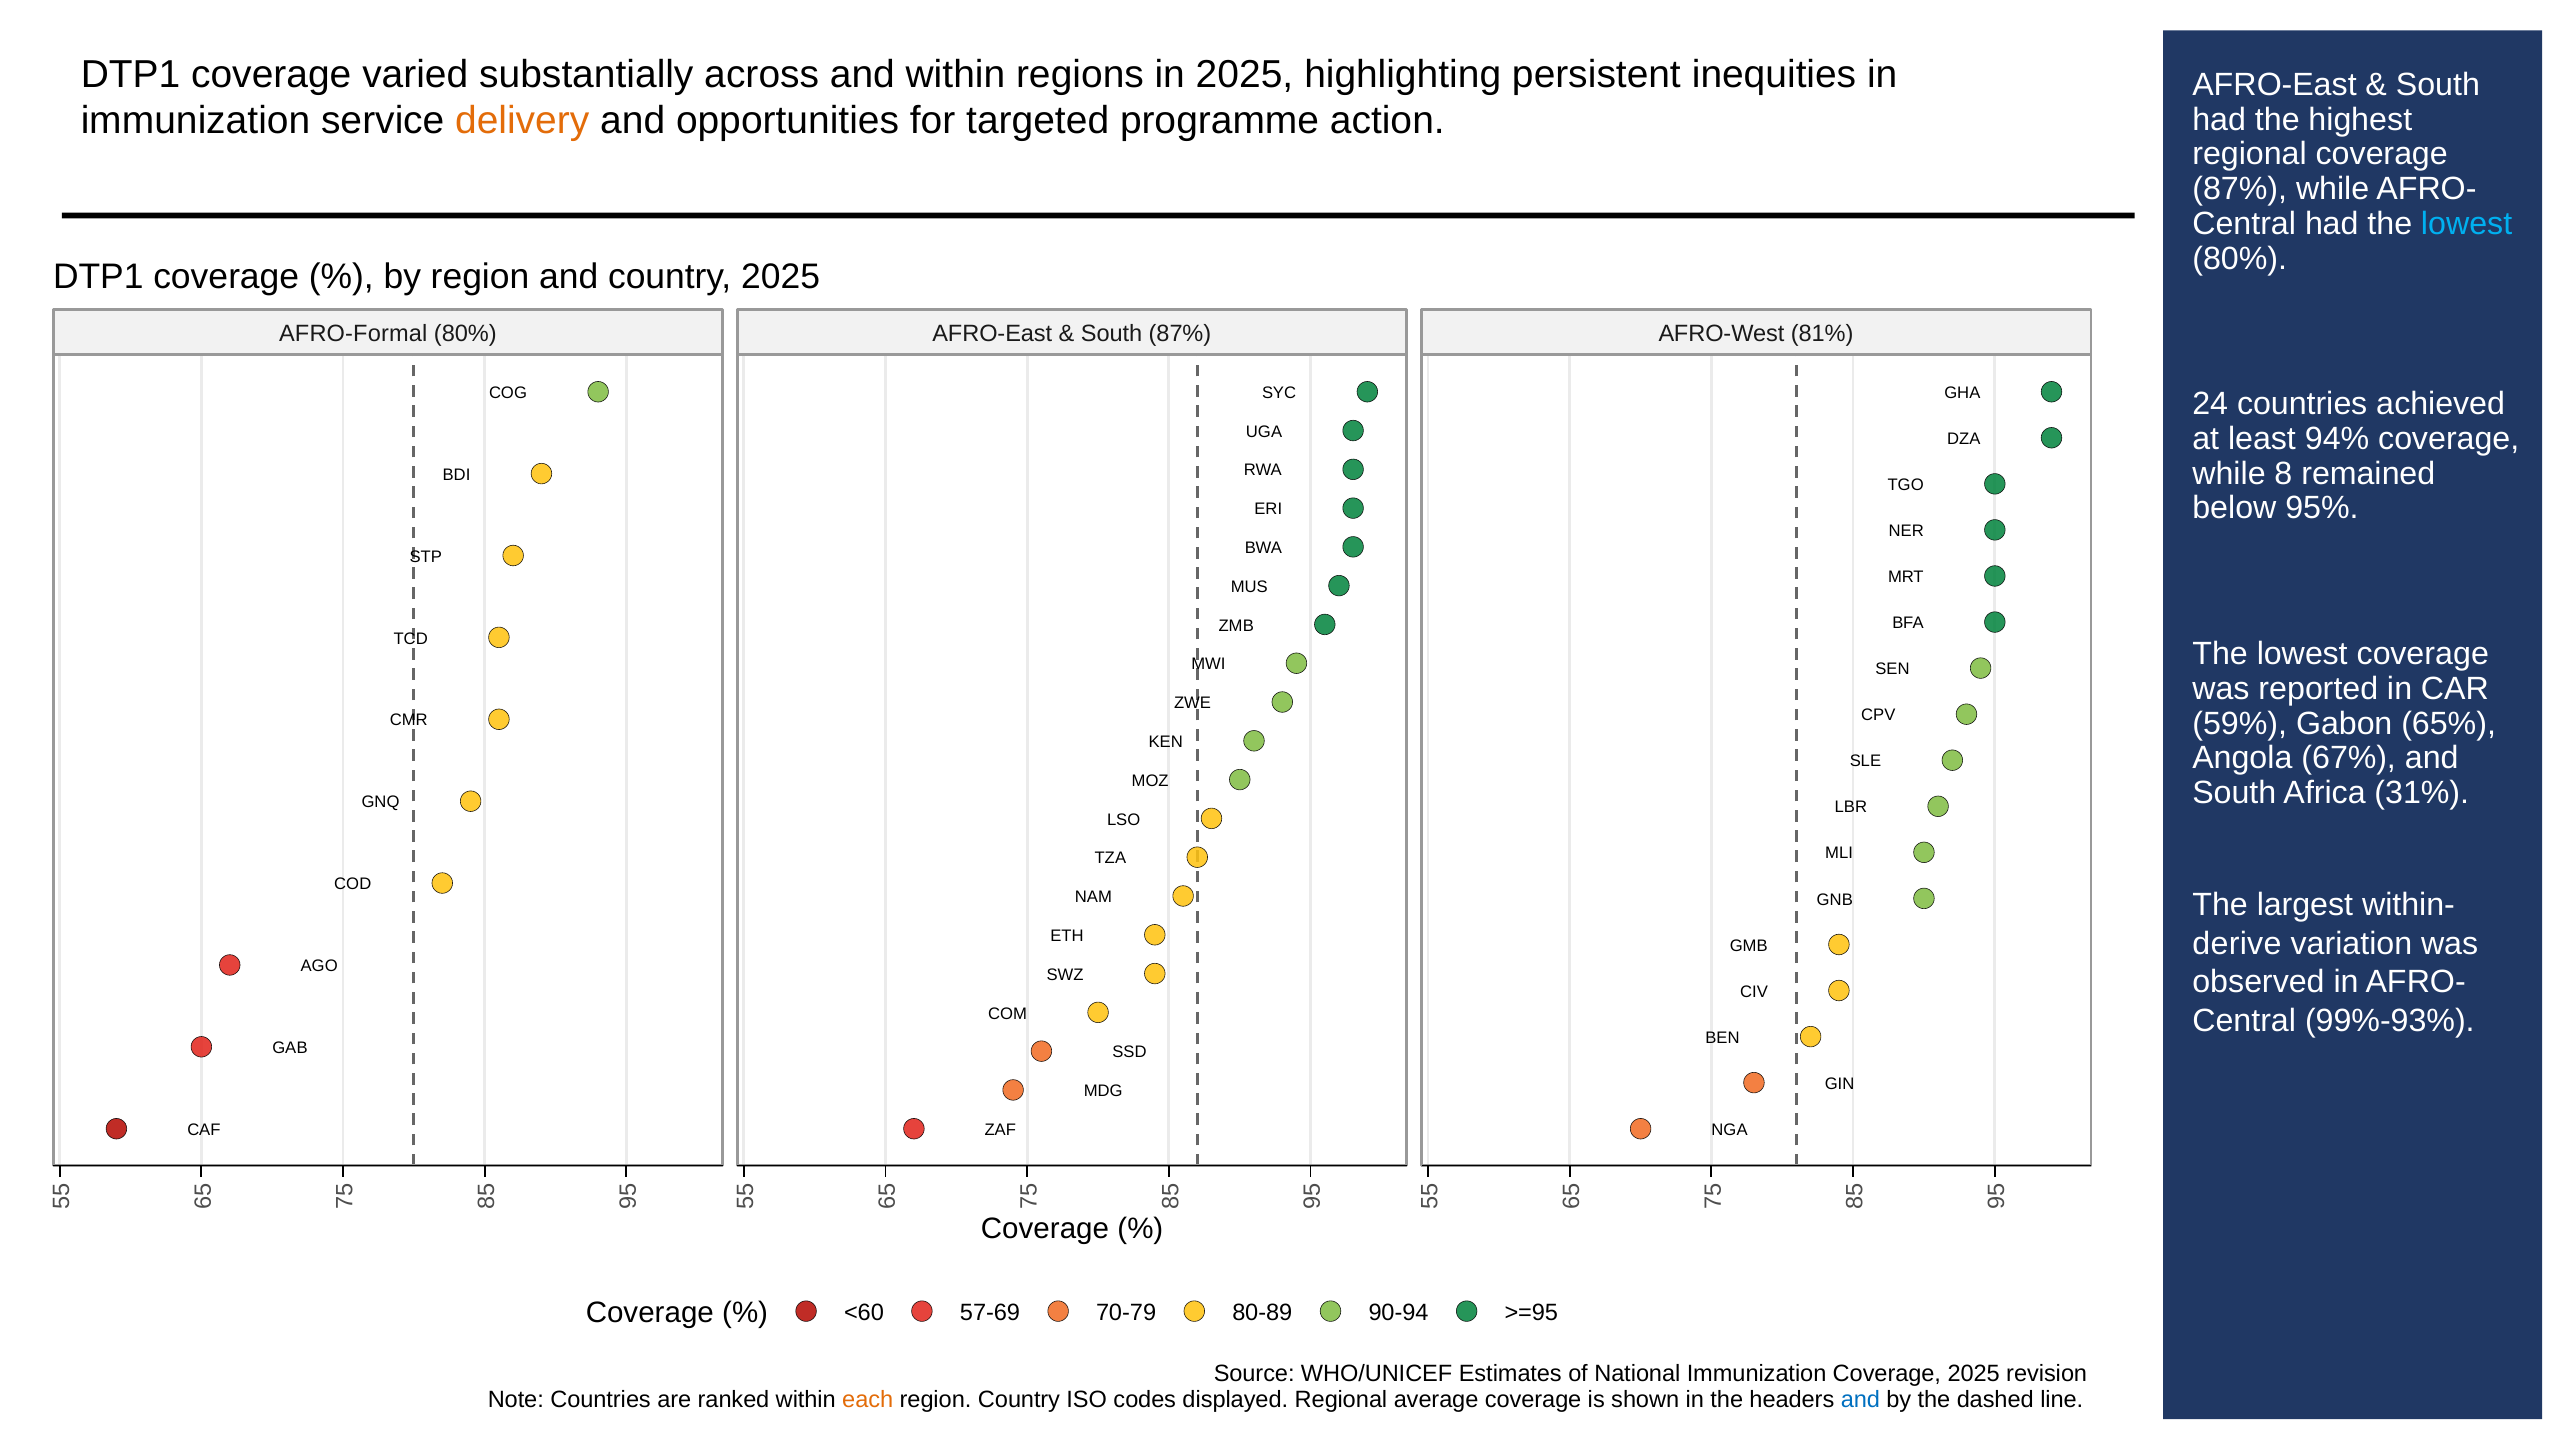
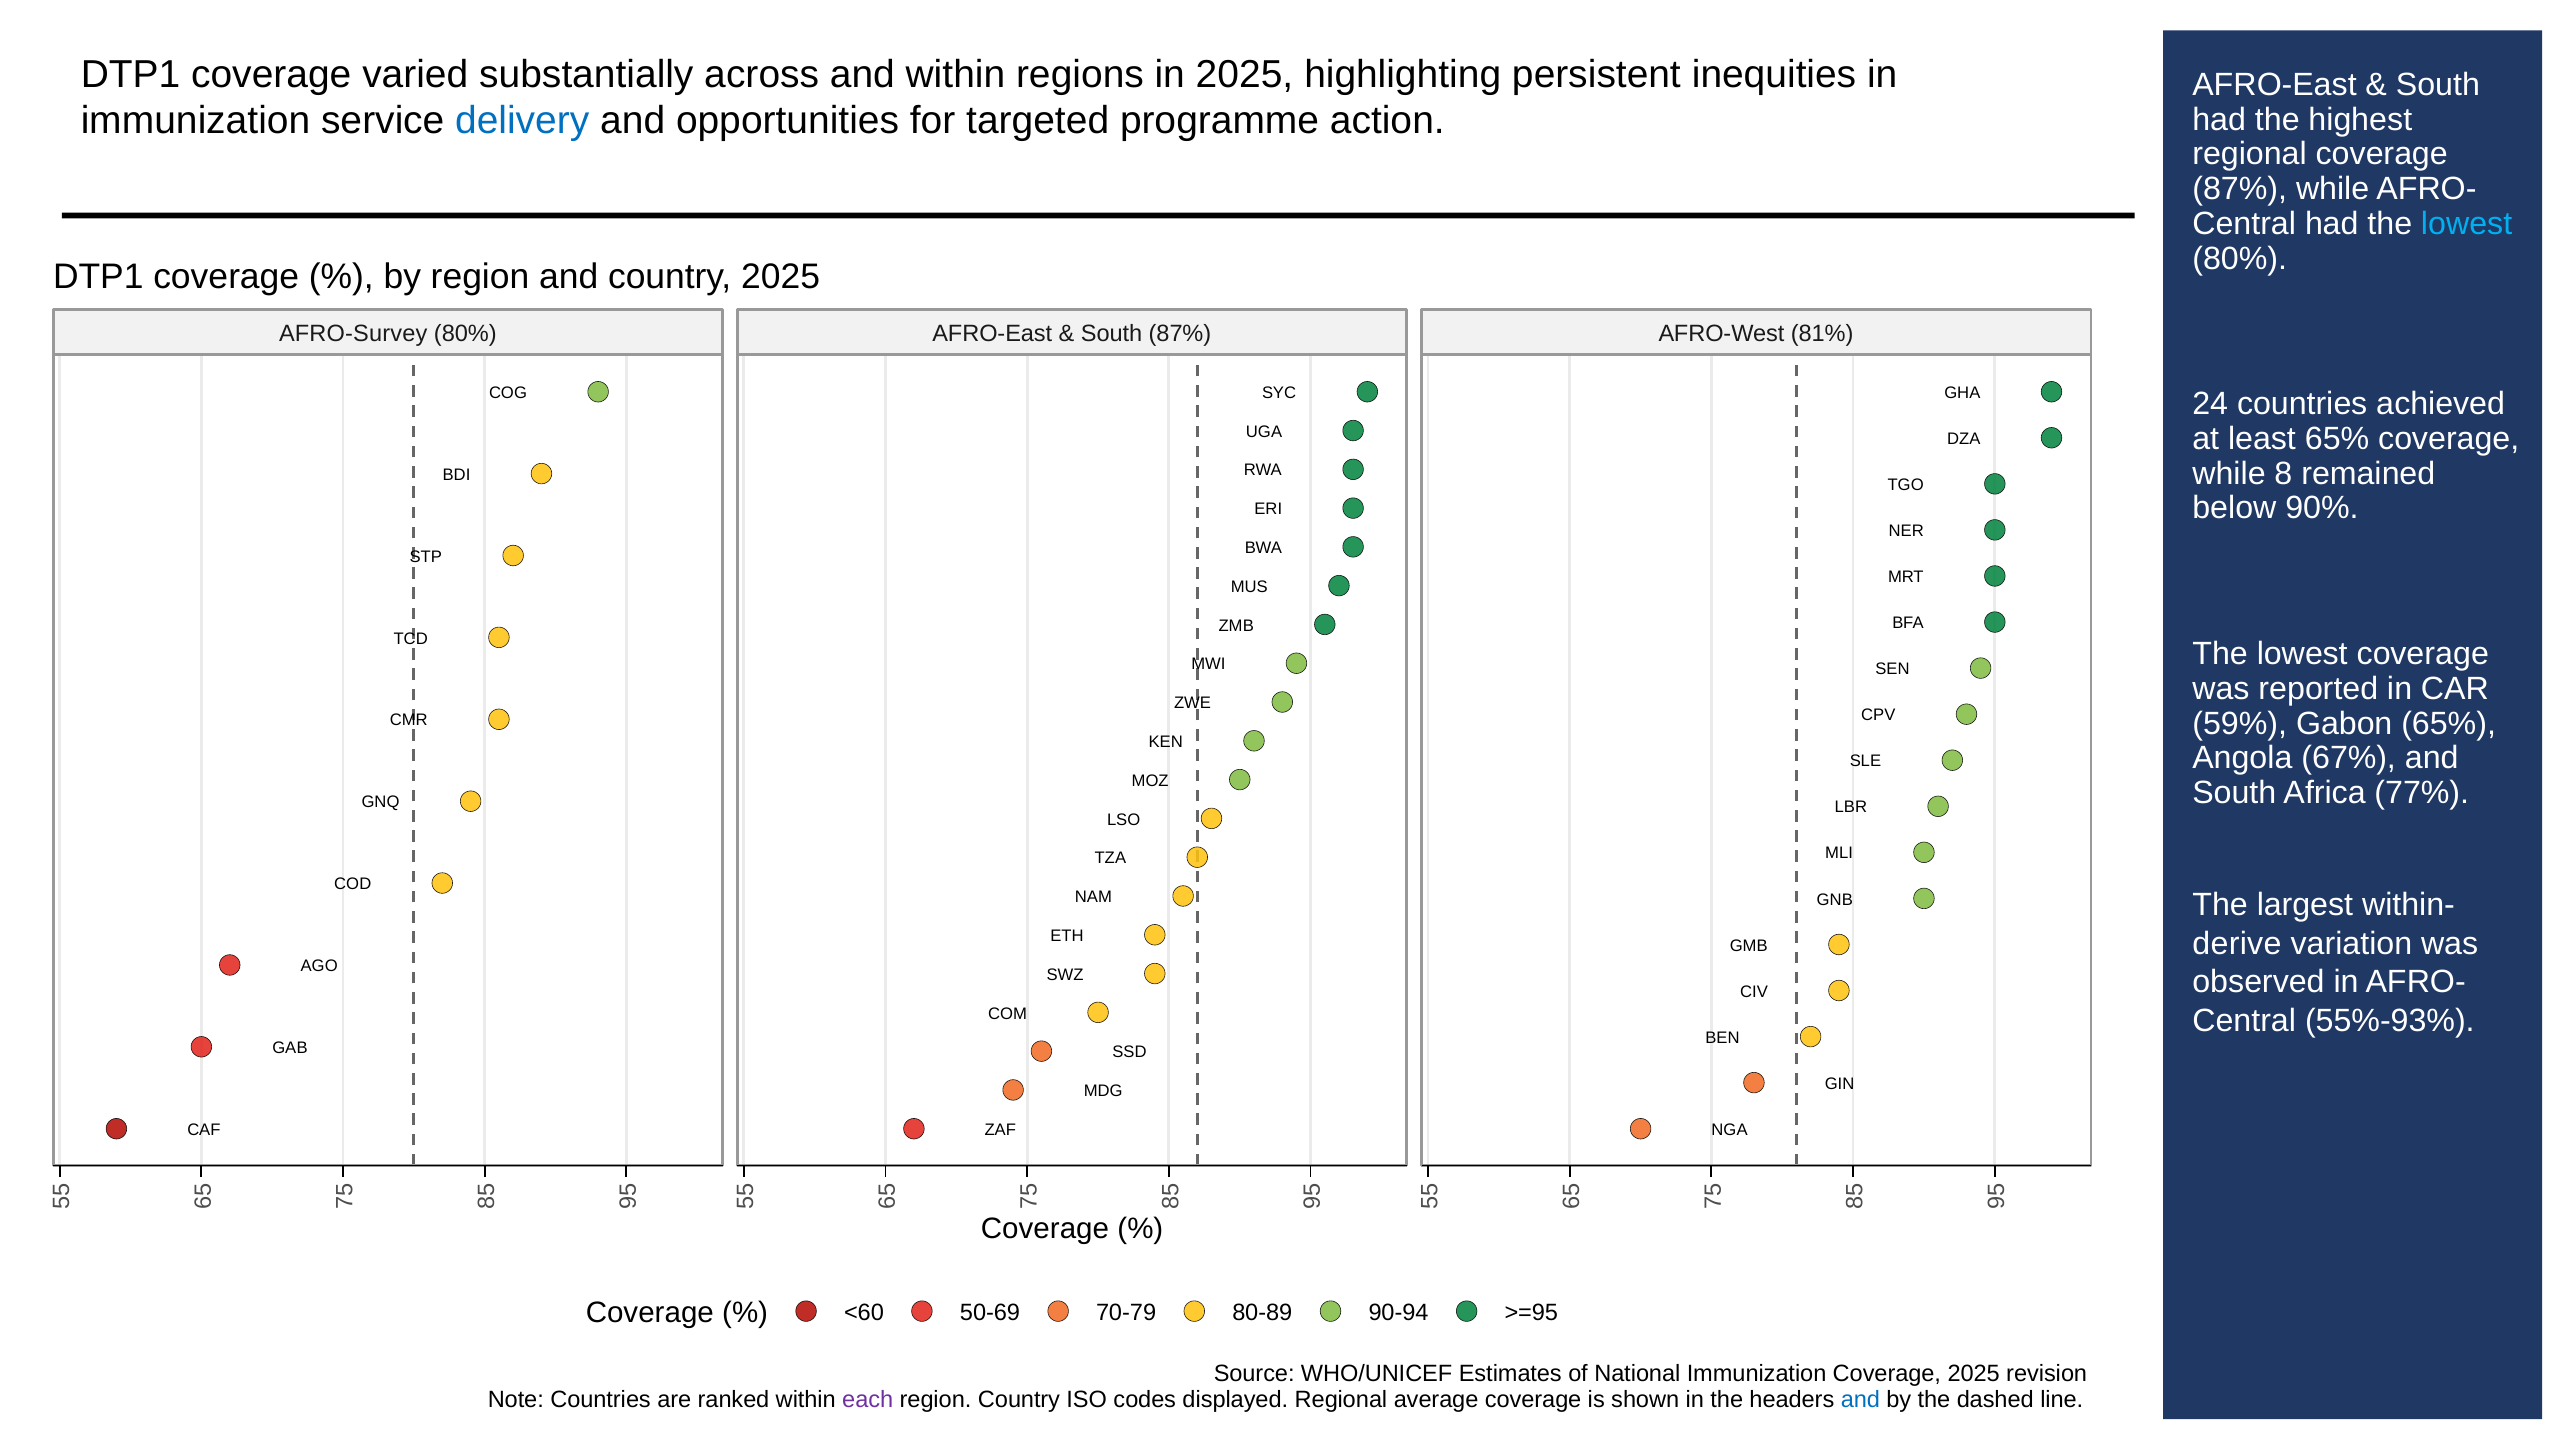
delivery colour: orange -> blue (522, 121)
AFRO-Formal: AFRO-Formal -> AFRO-Survey (353, 334)
least 94%: 94% -> 65% (2337, 439)
95%: 95% -> 90% (2322, 508)
31%: 31% -> 77% (2422, 793)
99%-93%: 99%-93% -> 55%-93% (2390, 1021)
57-69: 57-69 -> 50-69 (990, 1313)
each colour: orange -> purple (868, 1399)
